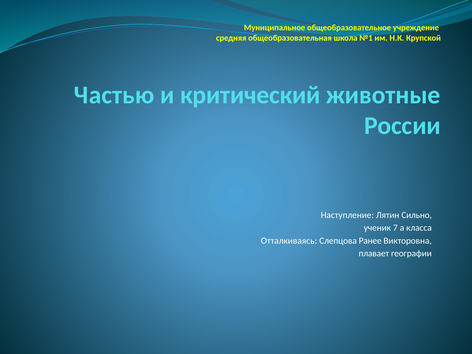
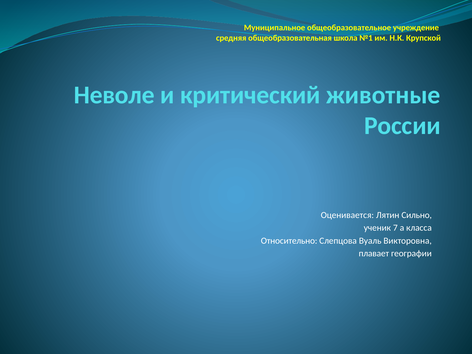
Частью: Частью -> Неволе (114, 95)
Наступление: Наступление -> Оценивается (347, 215)
Отталкиваясь: Отталкиваясь -> Относительно (289, 241)
Ранее: Ранее -> Вуаль (370, 241)
